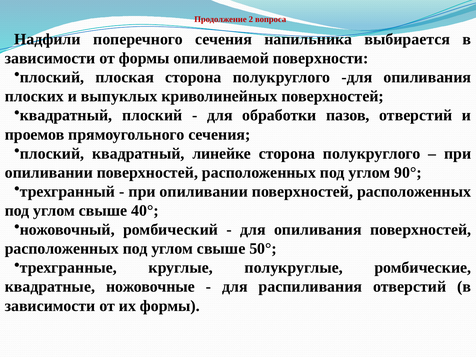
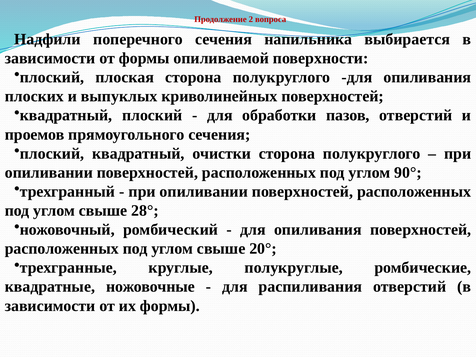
линейке: линейке -> очистки (222, 153)
40°: 40° -> 28° (145, 211)
50°: 50° -> 20° (263, 249)
